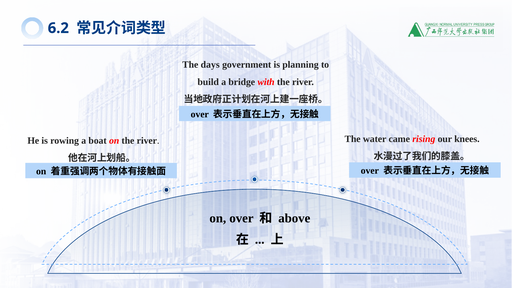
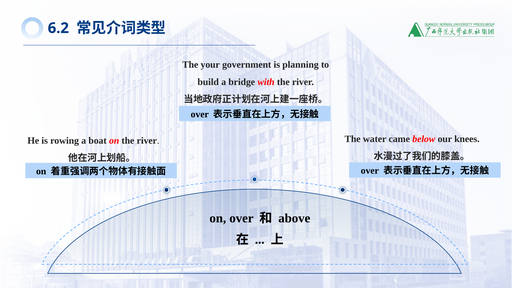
days: days -> your (210, 65)
rising: rising -> below (424, 139)
